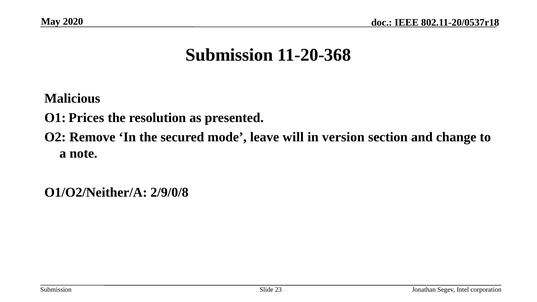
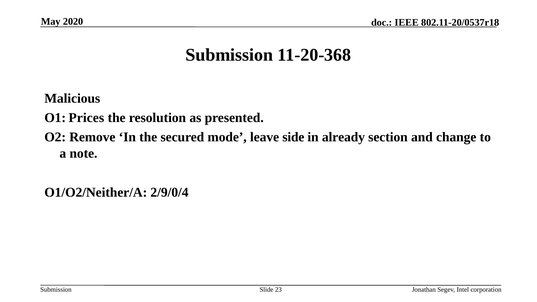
will: will -> side (293, 137)
version: version -> already (343, 137)
2/9/0/8: 2/9/0/8 -> 2/9/0/4 (169, 192)
